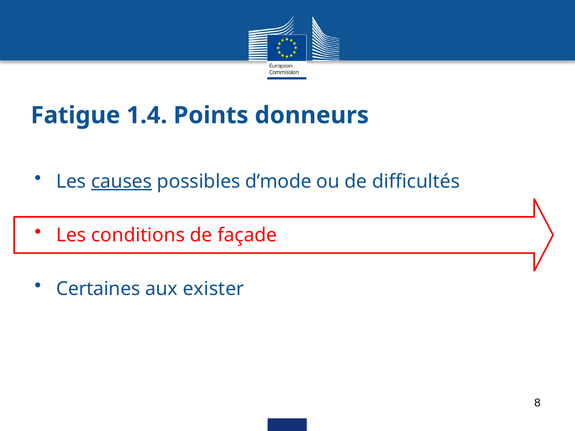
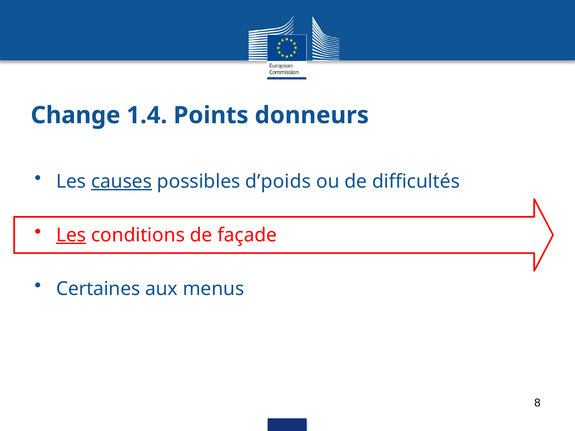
Fatigue: Fatigue -> Change (75, 115)
d’mode: d’mode -> d’poids (278, 182)
Les underline: none -> present (71, 235)
exister: exister -> menus (214, 289)
